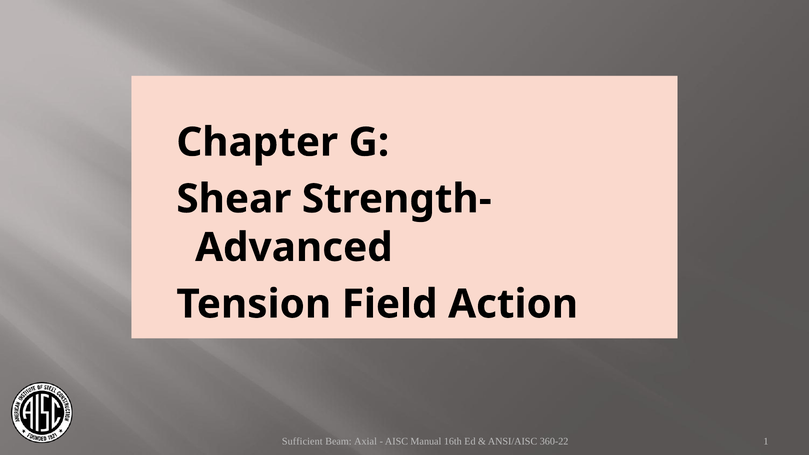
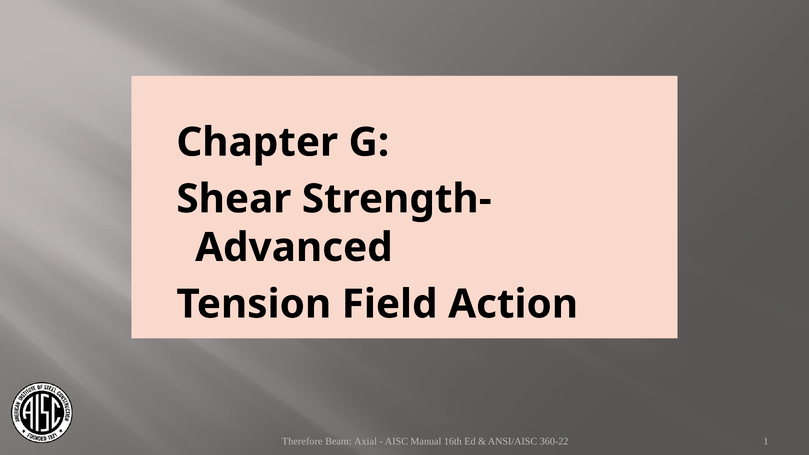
Sufficient: Sufficient -> Therefore (302, 442)
